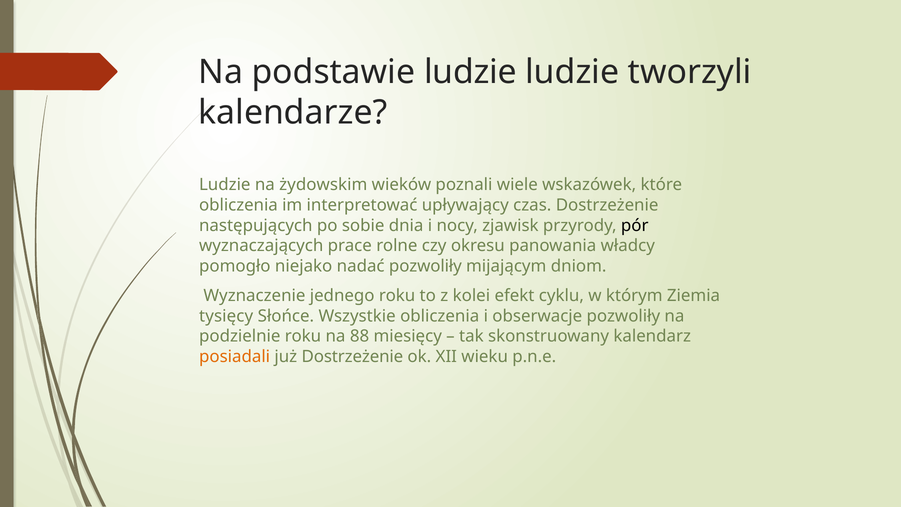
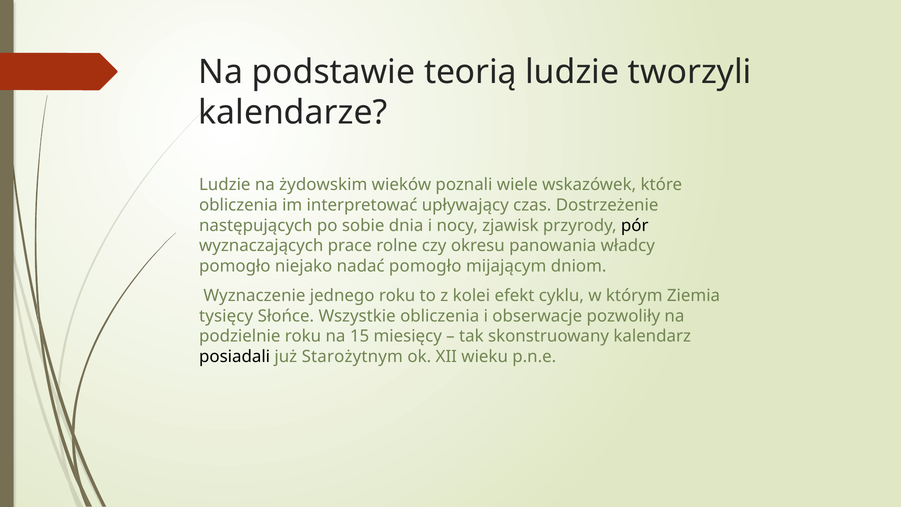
podstawie ludzie: ludzie -> teorią (470, 72)
nadać pozwoliły: pozwoliły -> pomogło (425, 266)
88: 88 -> 15 (360, 336)
posiadali colour: orange -> black (235, 356)
już Dostrzeżenie: Dostrzeżenie -> Starożytnym (352, 356)
